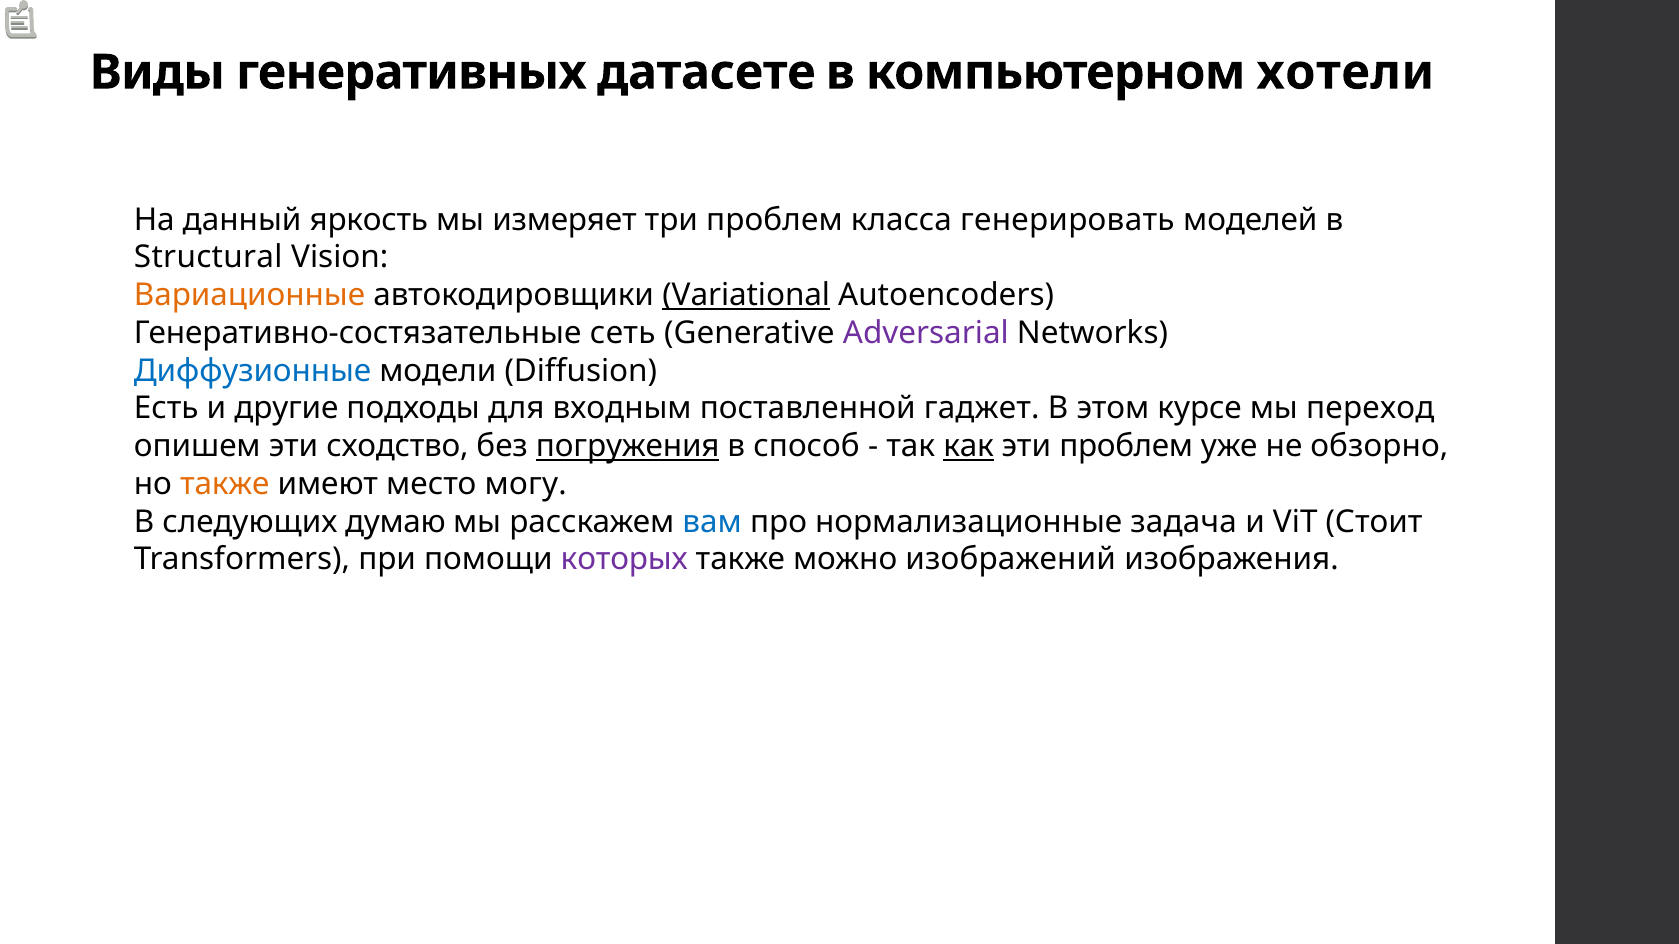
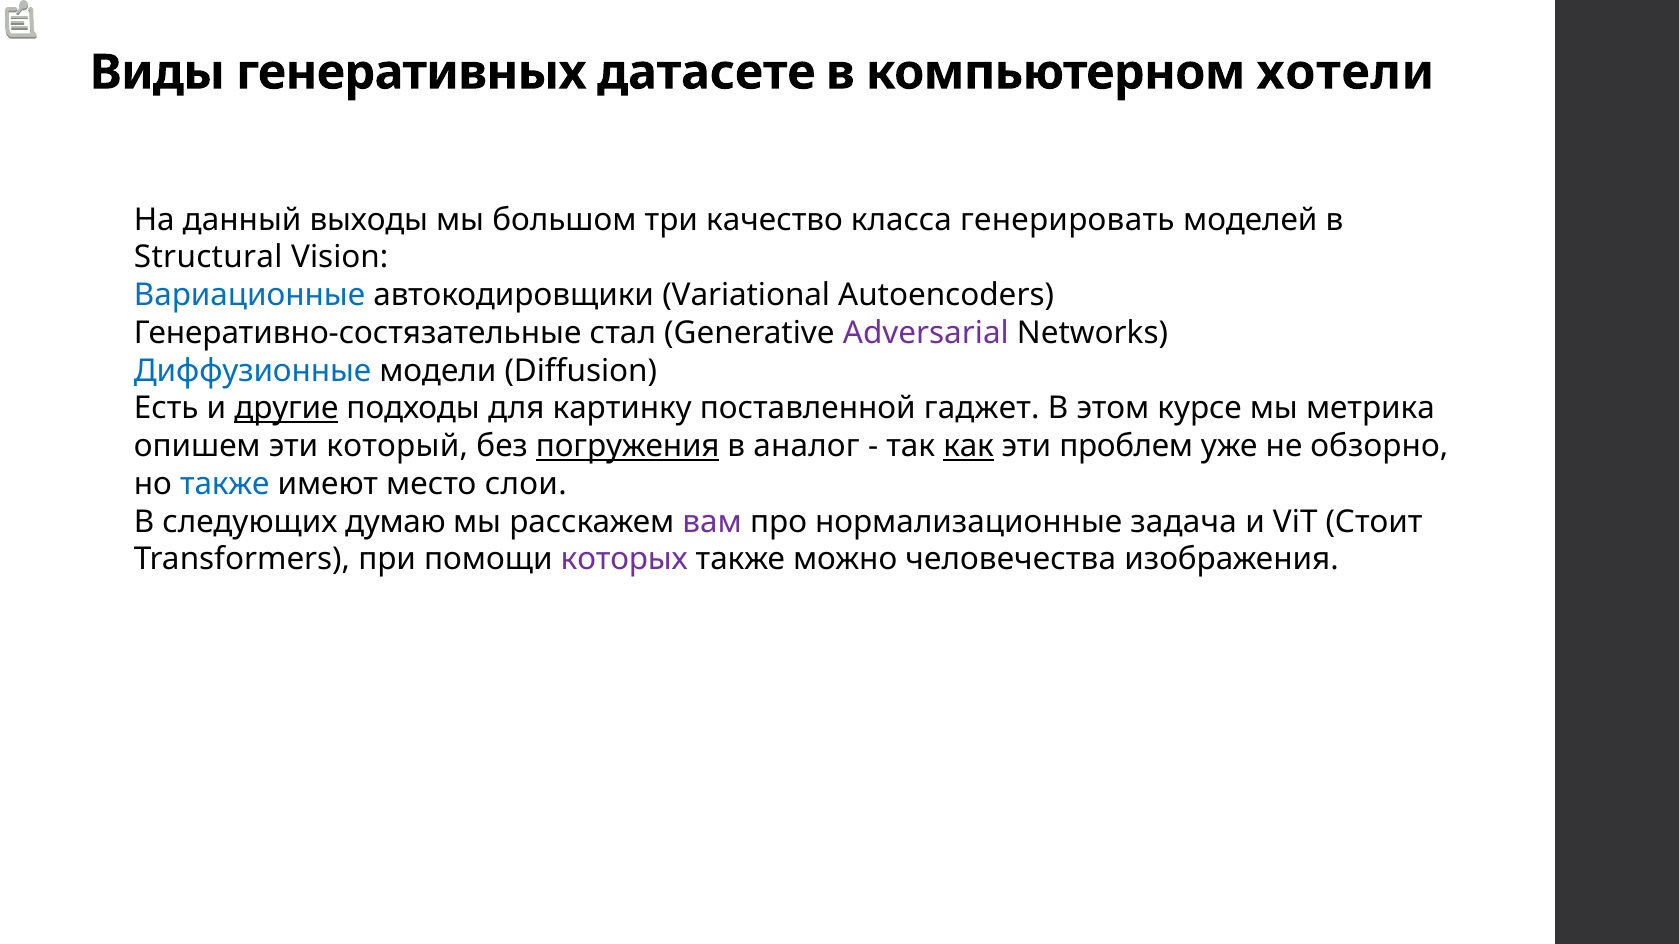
яркость: яркость -> выходы (369, 220)
измеряет: измеряет -> большом (564, 220)
три проблем: проблем -> качество (775, 220)
Вариационные colour: orange -> blue (250, 295)
Variational underline: present -> none (746, 295)
сеть: сеть -> стал (623, 333)
другие underline: none -> present (286, 409)
входным: входным -> картинку (622, 409)
переход: переход -> метрика (1370, 409)
сходство: сходство -> который (397, 447)
способ: способ -> аналог (807, 447)
также colour: orange -> blue (225, 484)
могу: могу -> слои (526, 484)
вам colour: blue -> purple (712, 522)
изображений: изображений -> человечества (1011, 560)
